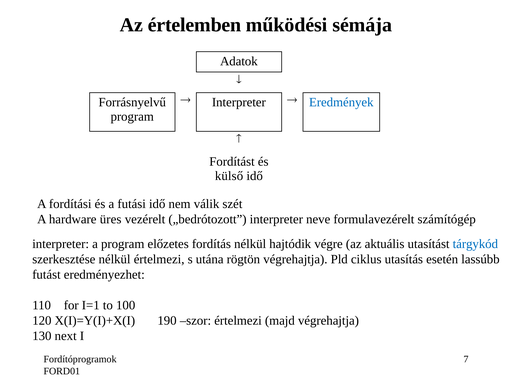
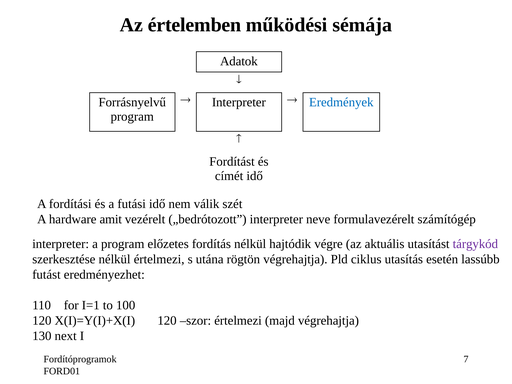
külső: külső -> címét (229, 176)
üres: üres -> amit (111, 219)
tárgykód colour: blue -> purple (475, 244)
X(I)=Y(I)+X(I 190: 190 -> 120 (167, 321)
